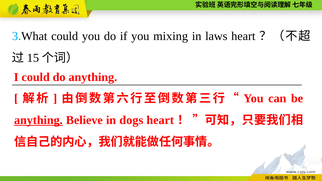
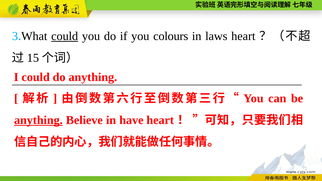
could underline: none -> present (65, 36)
mixing: mixing -> colours (171, 36)
dogs: dogs -> have (131, 120)
